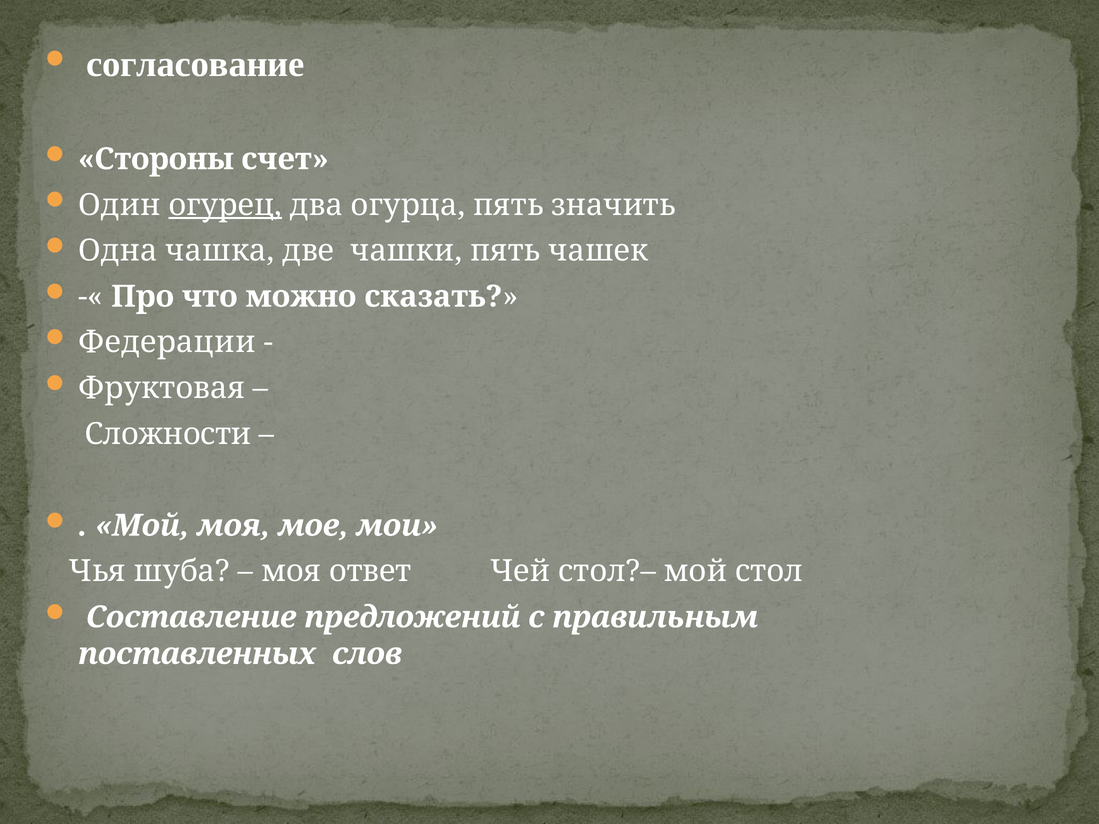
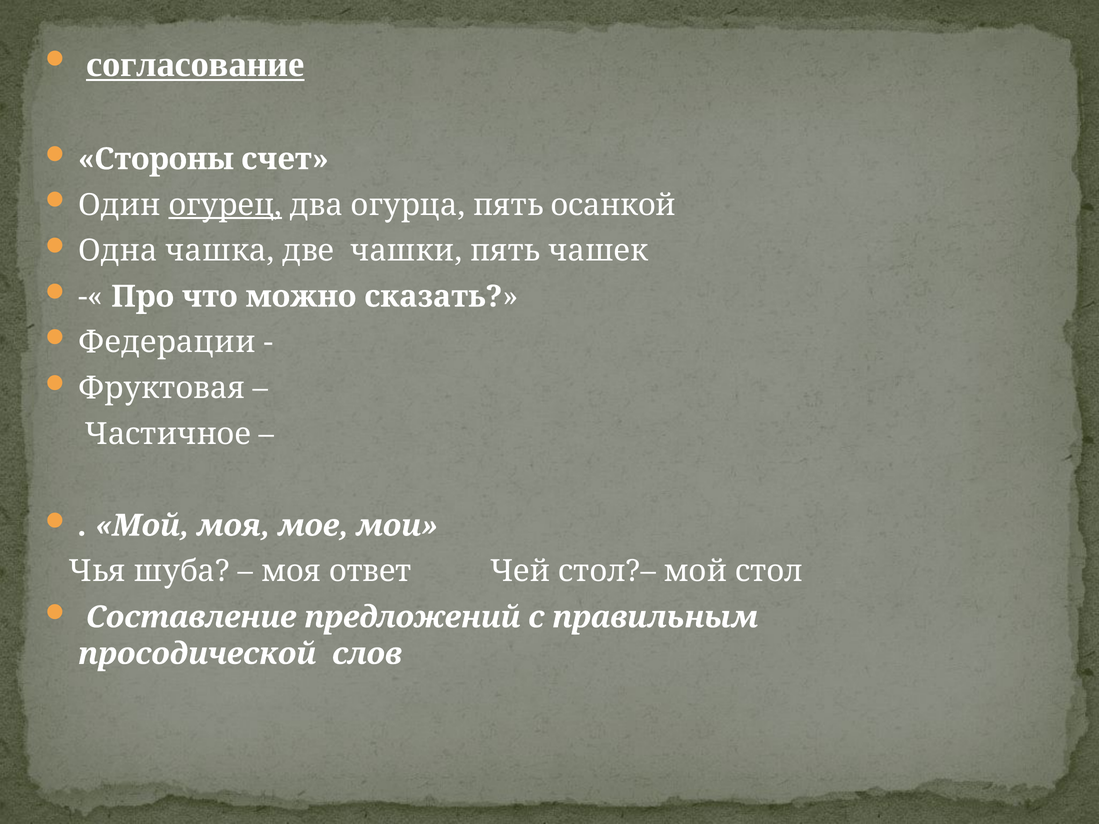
согласование underline: none -> present (195, 64)
значить: значить -> осанкой (613, 205)
Сложности: Сложности -> Частичное (168, 434)
поставленных: поставленных -> просодической (197, 654)
